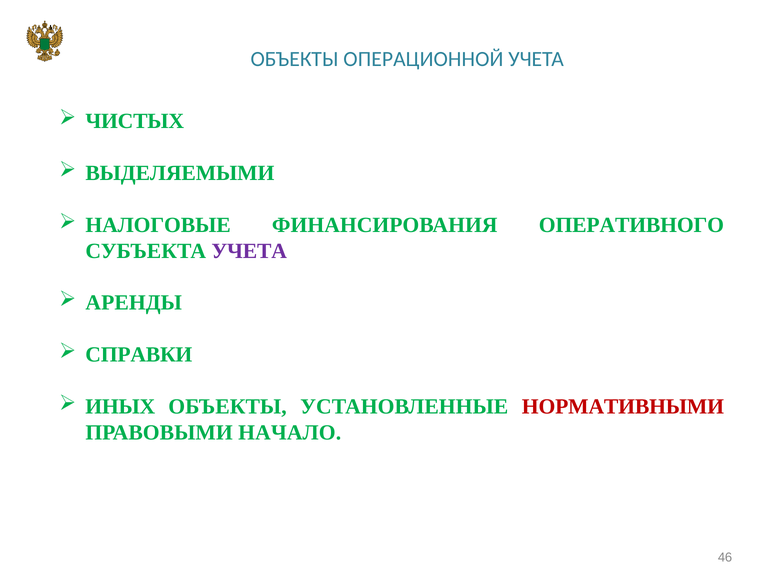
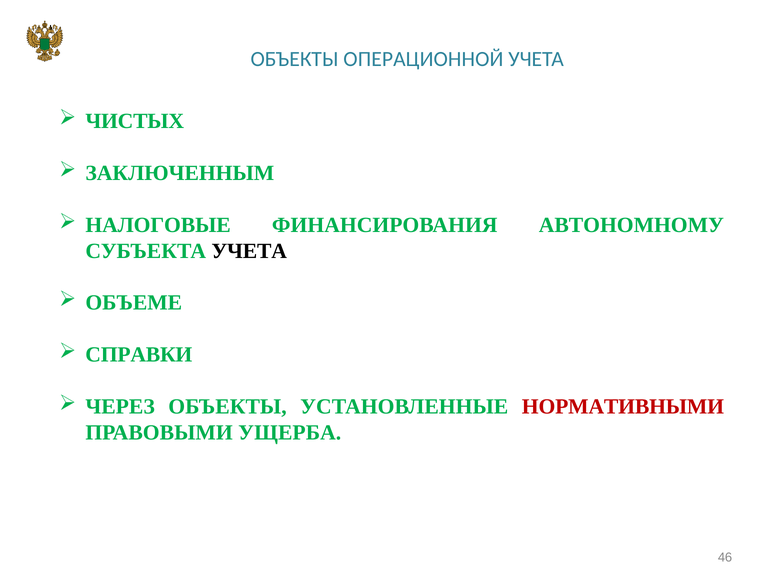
ВЫДЕЛЯЕМЫМИ: ВЫДЕЛЯЕМЫМИ -> ЗАКЛЮЧЕННЫМ (180, 173)
ОПЕРАТИВНОГО: ОПЕРАТИВНОГО -> АВТОНОМНОМУ (631, 225)
УЧЕТА colour: purple -> black (249, 251)
АРЕНДЫ: АРЕНДЫ -> ОБЪЕМЕ (134, 303)
ИНЫХ: ИНЫХ -> ЧЕРЕЗ (120, 407)
НАЧАЛО: НАЧАЛО -> УЩЕРБА (290, 433)
